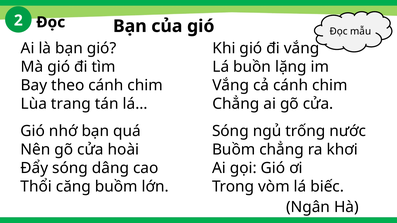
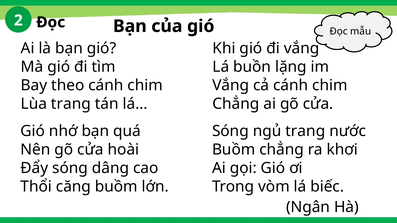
ngủ trống: trống -> trang (305, 131)
